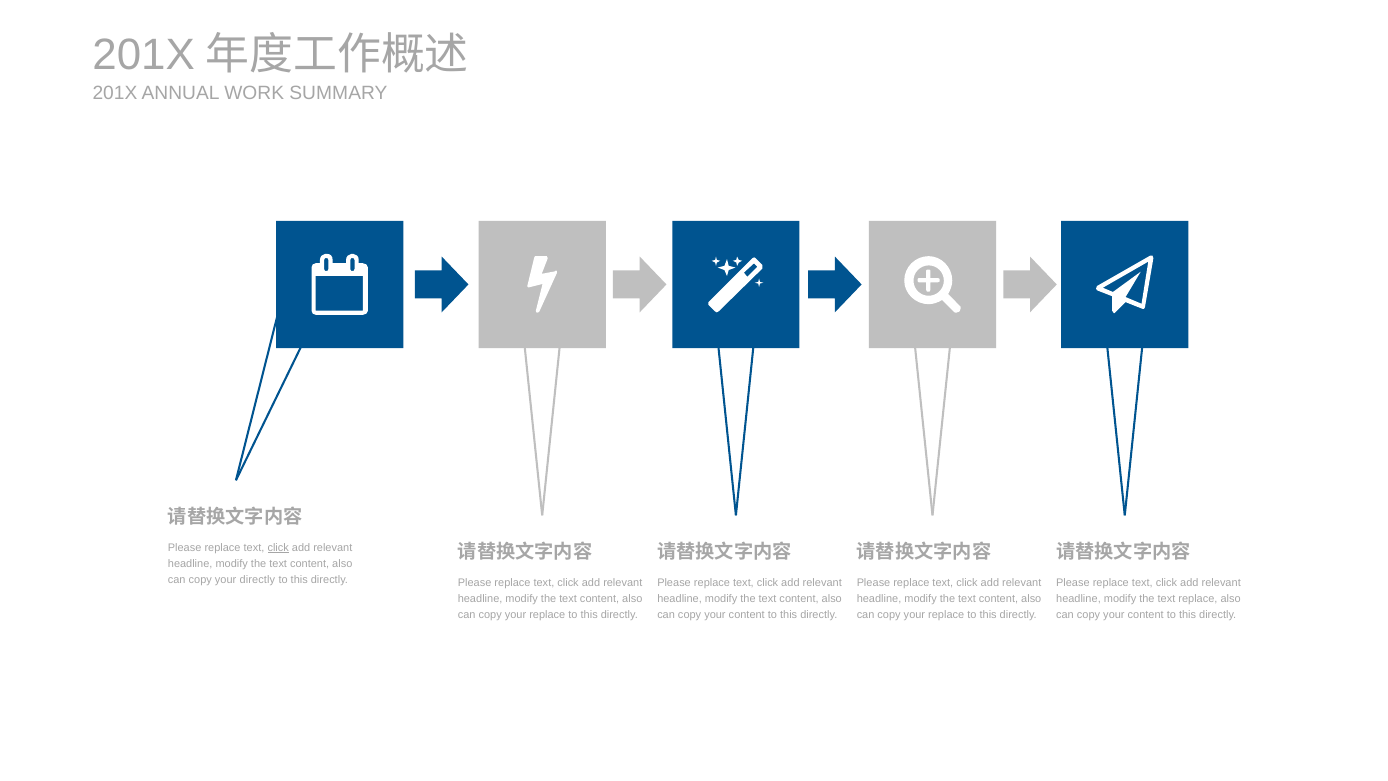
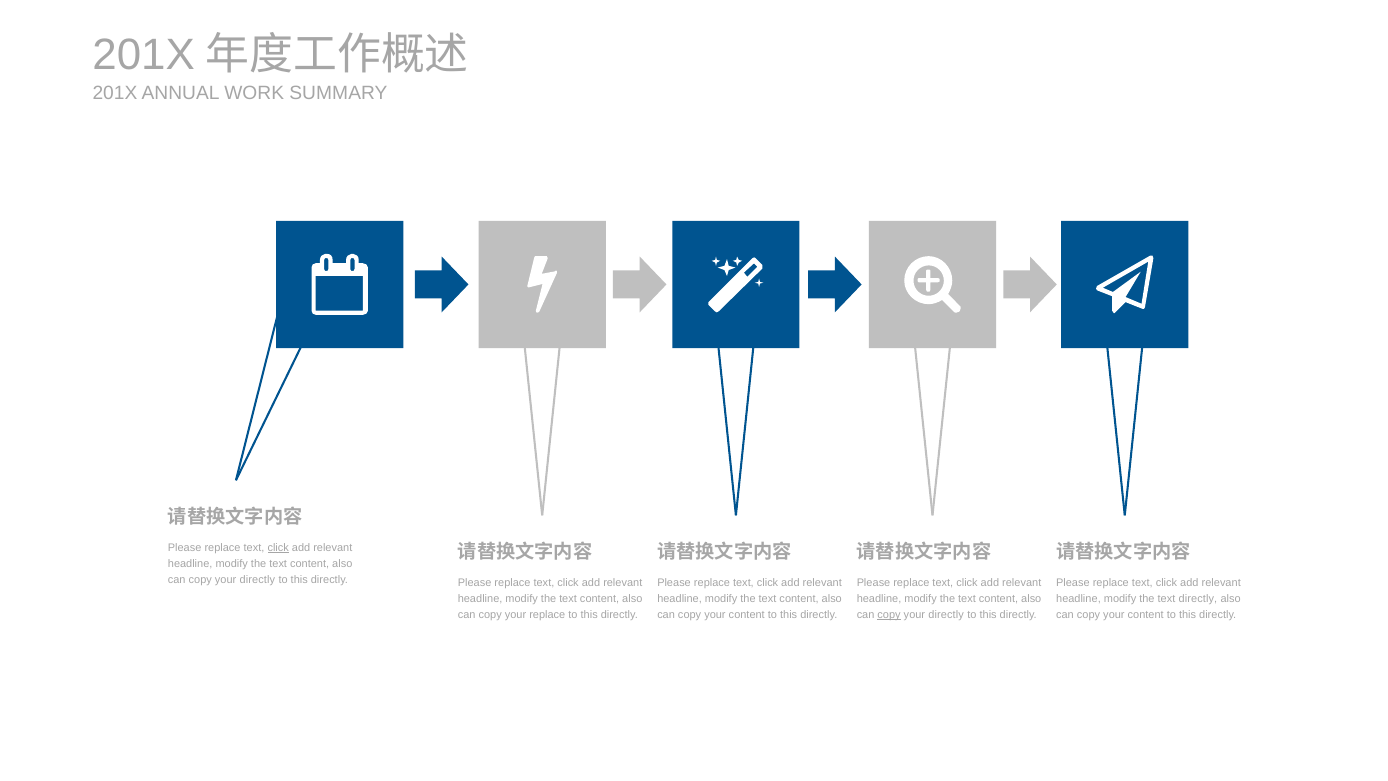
text replace: replace -> directly (1198, 599)
copy underline: none -> present (889, 614)
replace: replace -> directly (946, 614)
